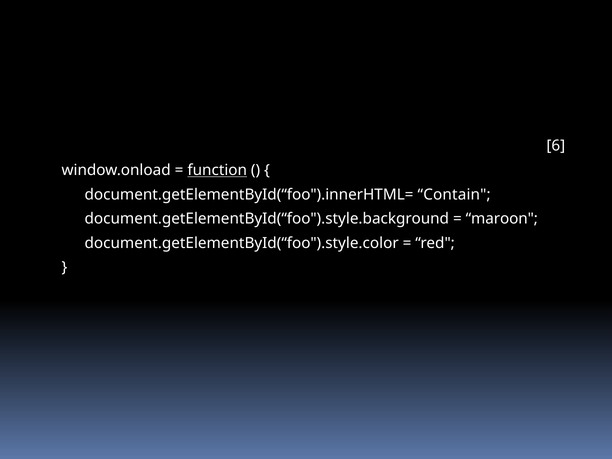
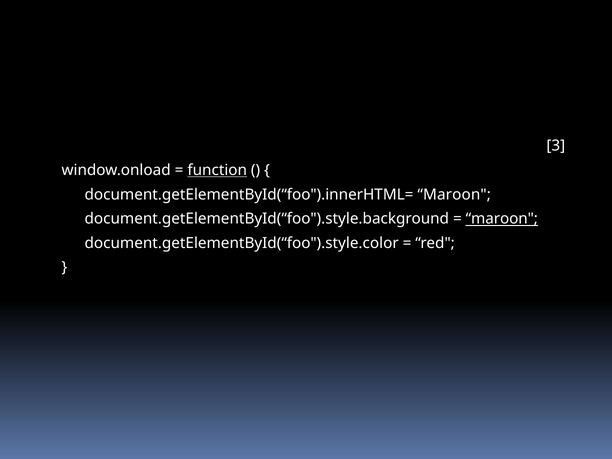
6: 6 -> 3 (556, 146)
document.getElementById(“foo").innerHTML= Contain: Contain -> Maroon (454, 194)
maroon underline: none -> present (502, 219)
